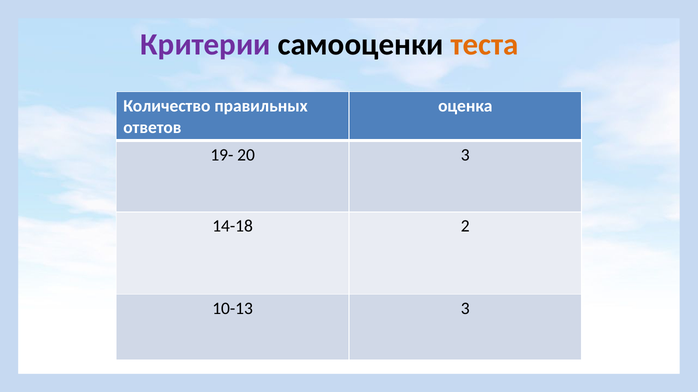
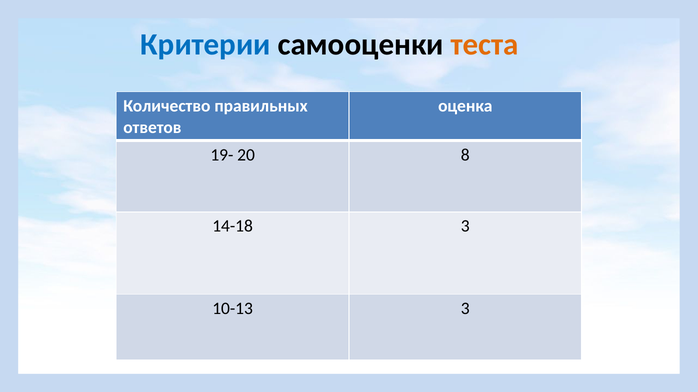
Критерии colour: purple -> blue (205, 45)
20 3: 3 -> 8 (465, 155)
14-18 2: 2 -> 3 (465, 227)
